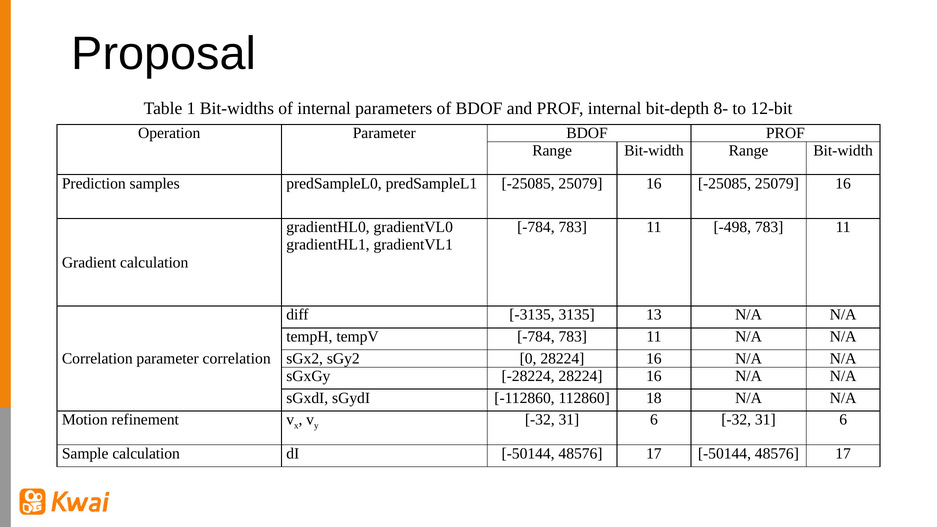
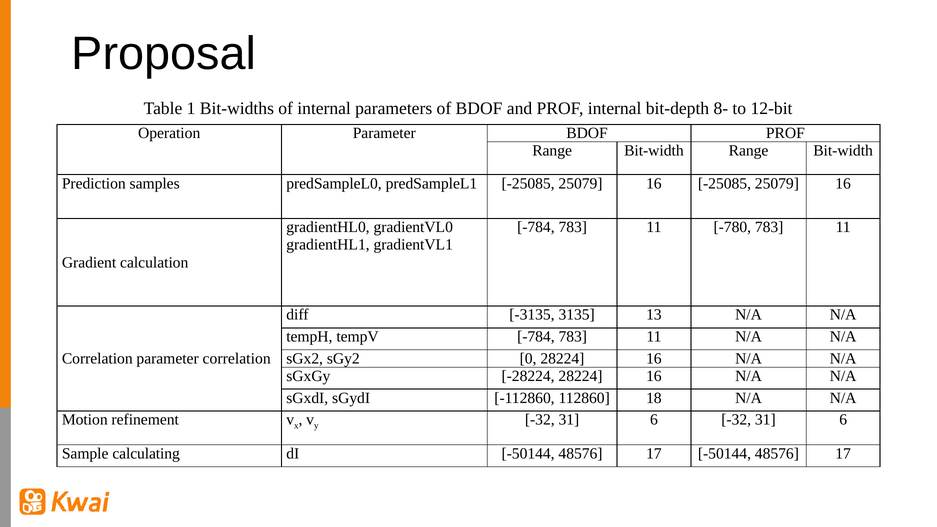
-498: -498 -> -780 (732, 227)
Sample calculation: calculation -> calculating (146, 454)
